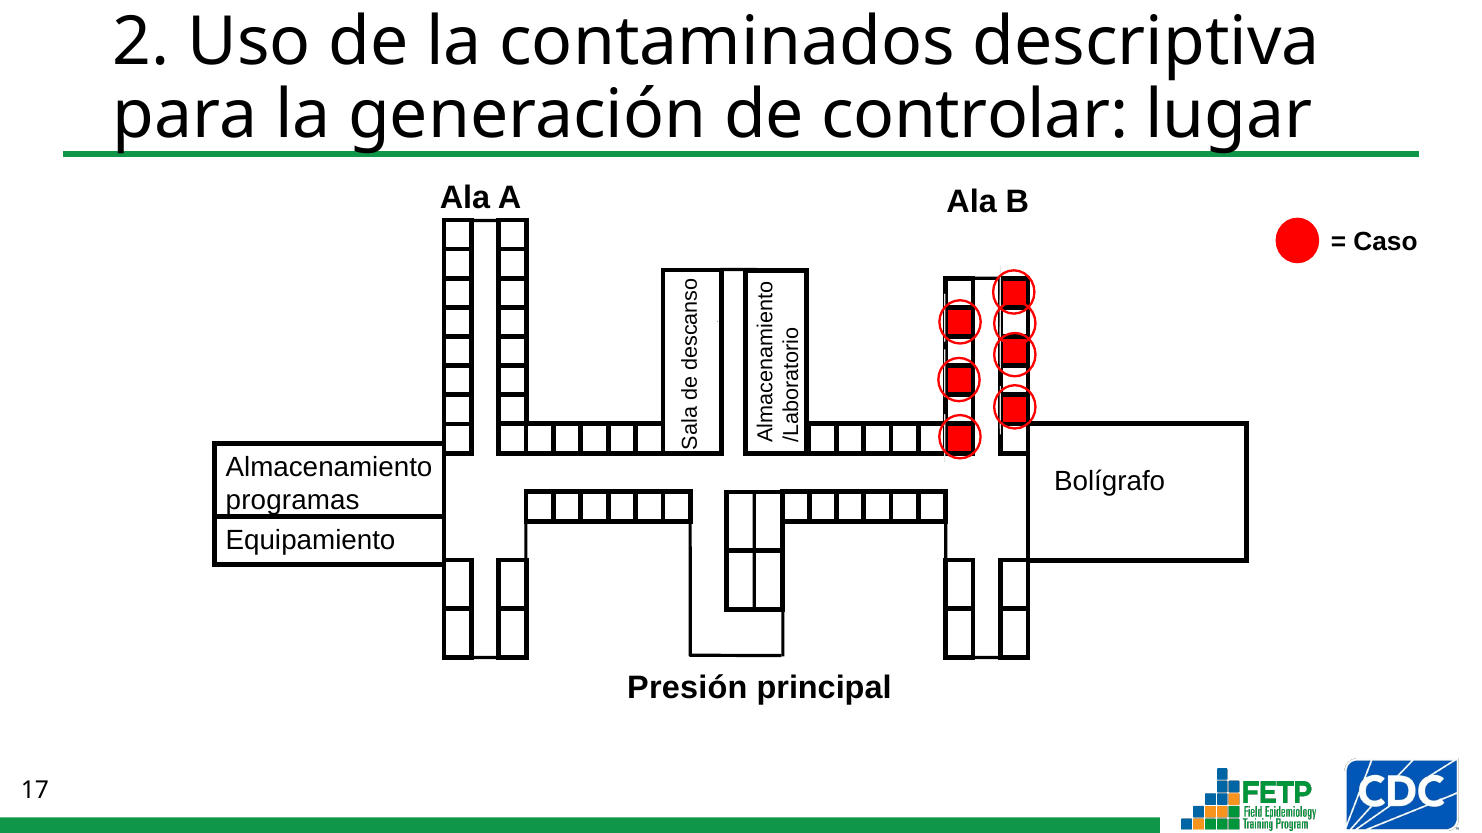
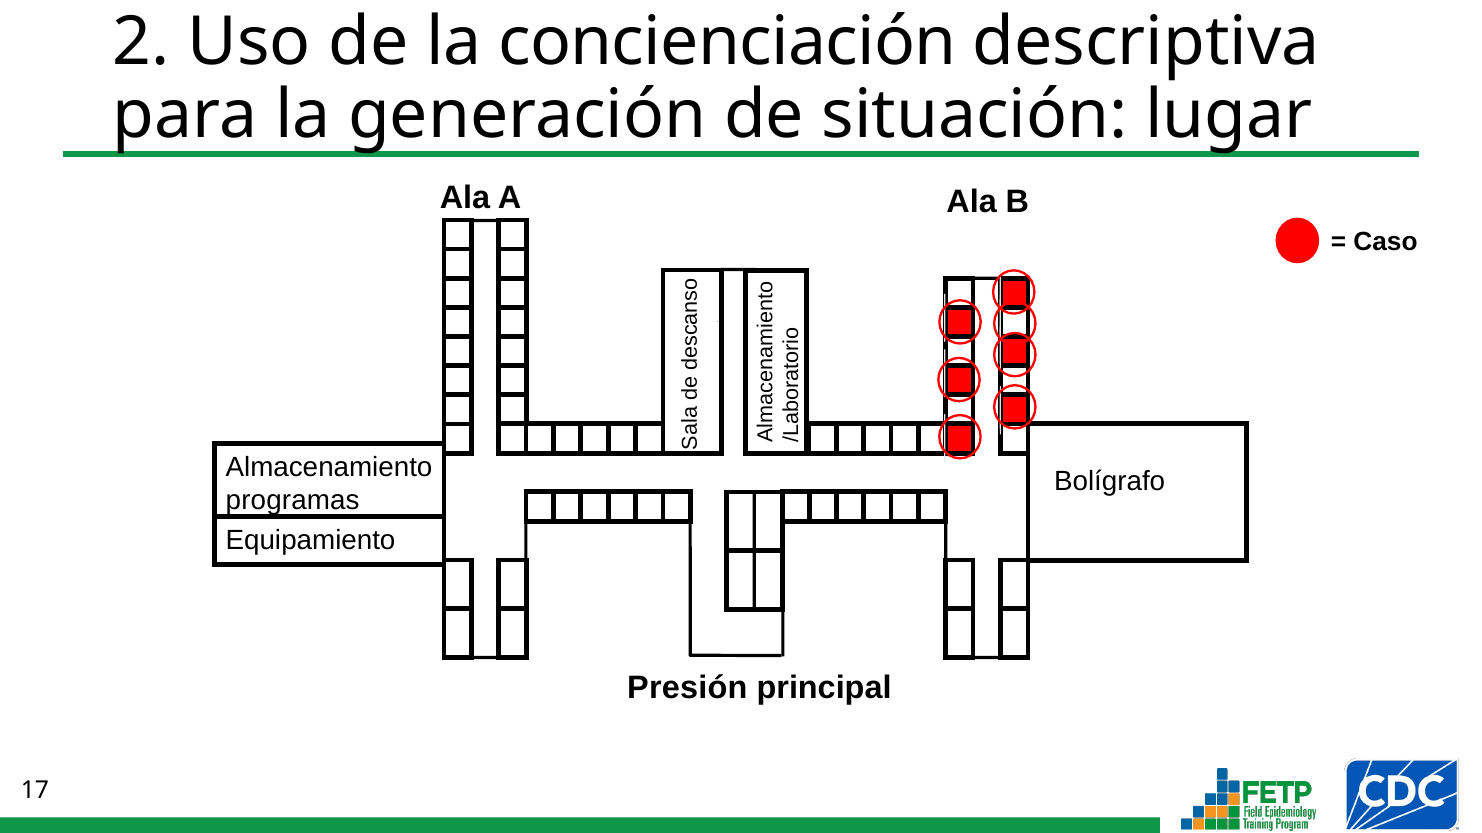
contaminados: contaminados -> concienciación (727, 42)
controlar: controlar -> situación (975, 115)
